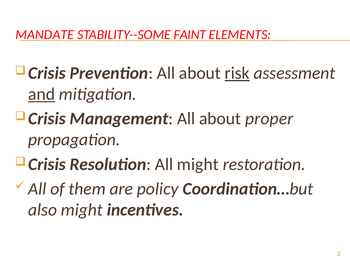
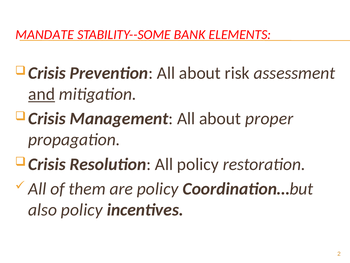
FAINT: FAINT -> BANK (190, 34)
risk underline: present -> none (237, 73)
All might: might -> policy (198, 164)
also might: might -> policy (82, 209)
